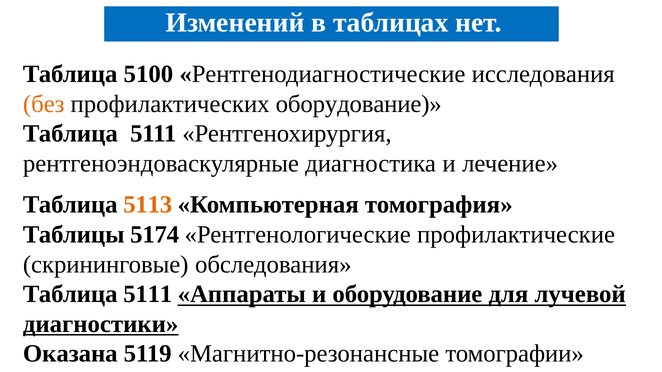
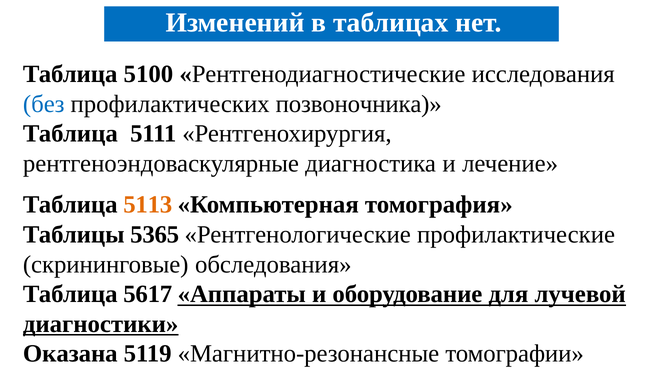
без colour: orange -> blue (44, 104)
профилактических оборудование: оборудование -> позвоночника (359, 104)
5174: 5174 -> 5365 (155, 235)
5111: 5111 -> 5617 (148, 294)
